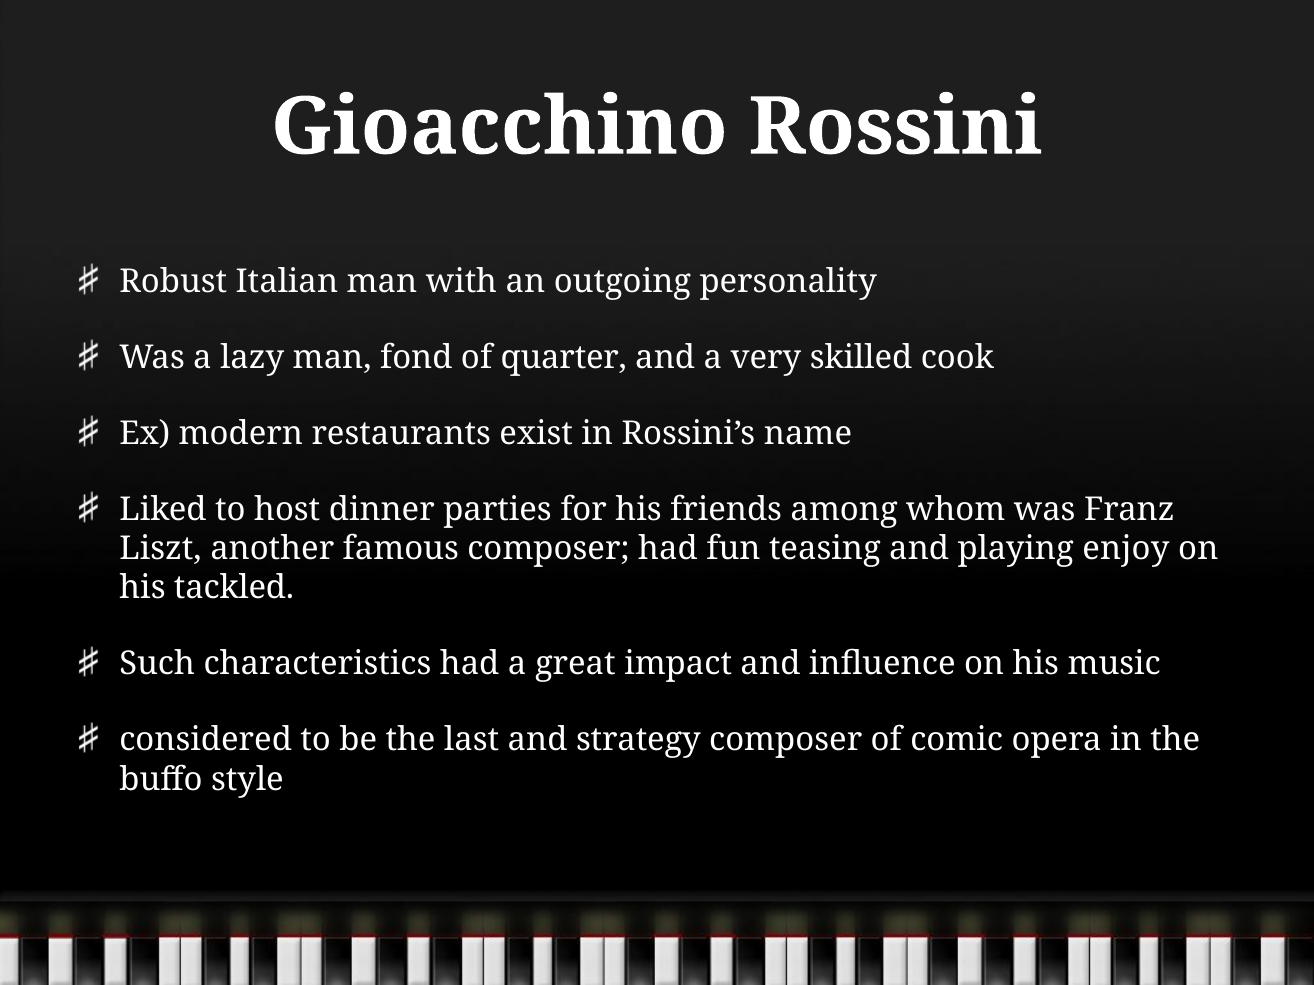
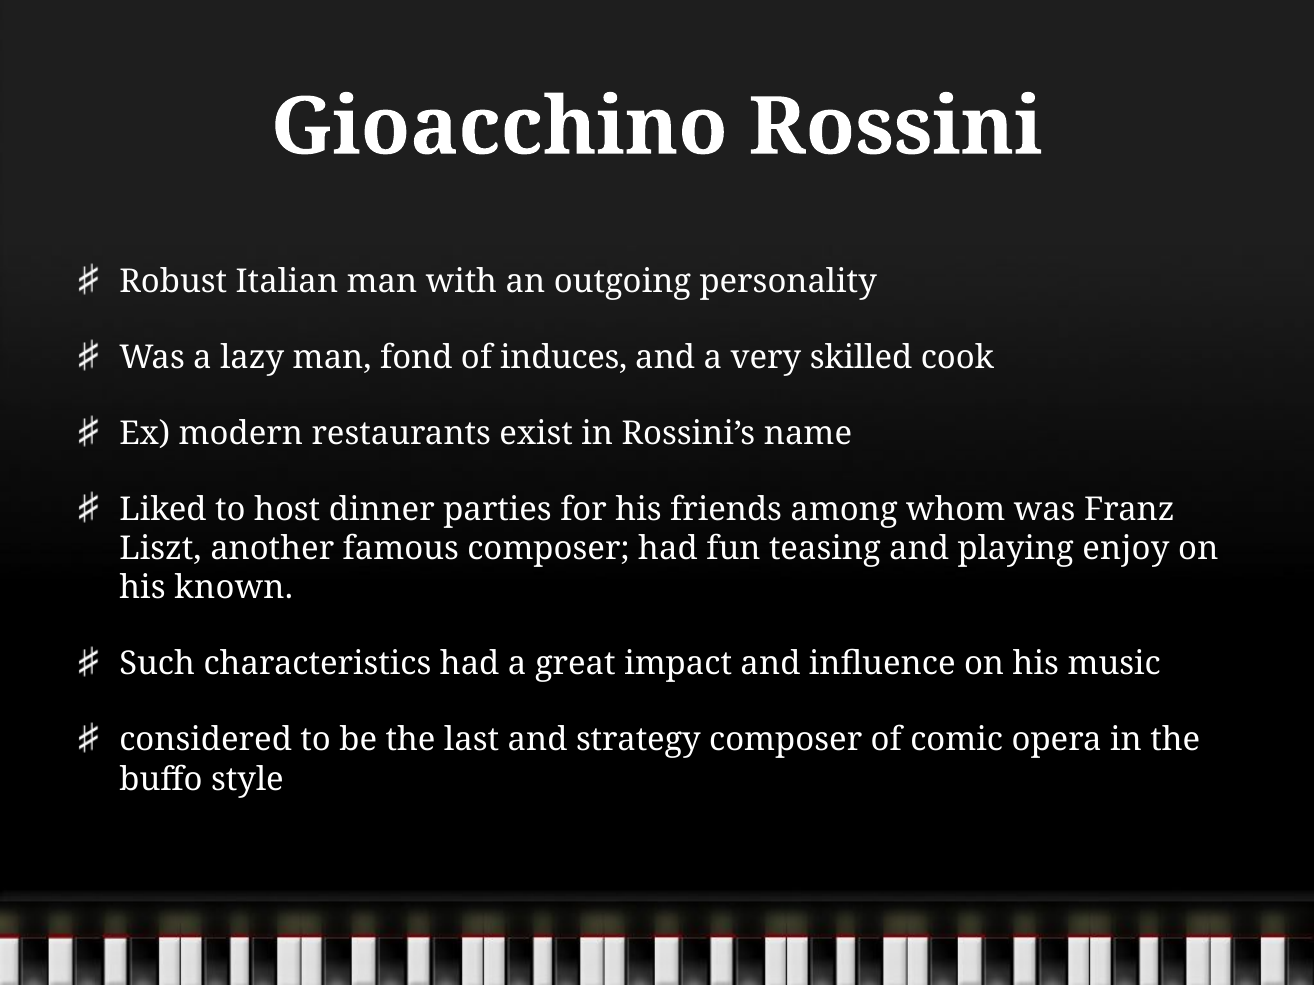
quarter: quarter -> induces (564, 358)
tackled: tackled -> known (234, 588)
